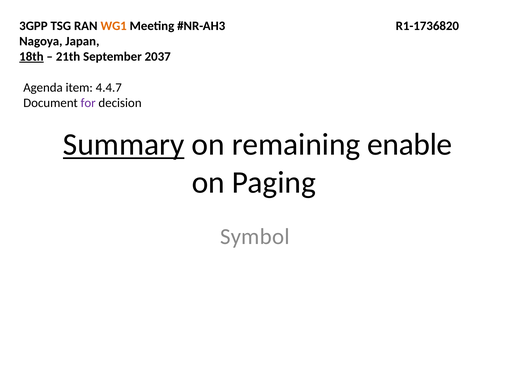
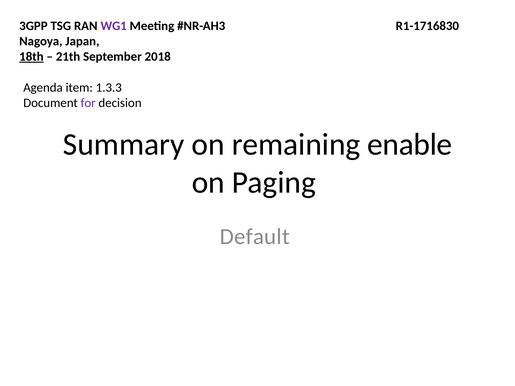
WG1 colour: orange -> purple (114, 26)
R1-1736820: R1-1736820 -> R1-1716830 (427, 26)
2037: 2037 -> 2018 (158, 57)
4.4.7: 4.4.7 -> 1.3.3 (109, 88)
Summary underline: present -> none (124, 145)
Symbol: Symbol -> Default (255, 237)
